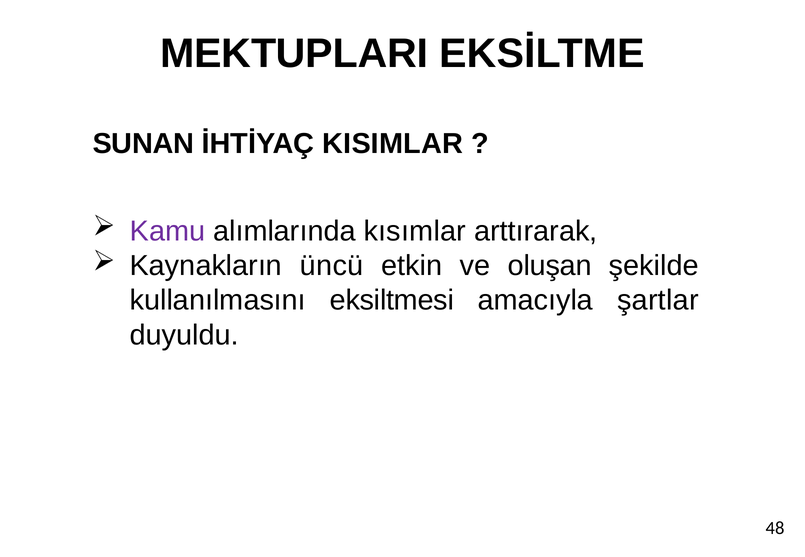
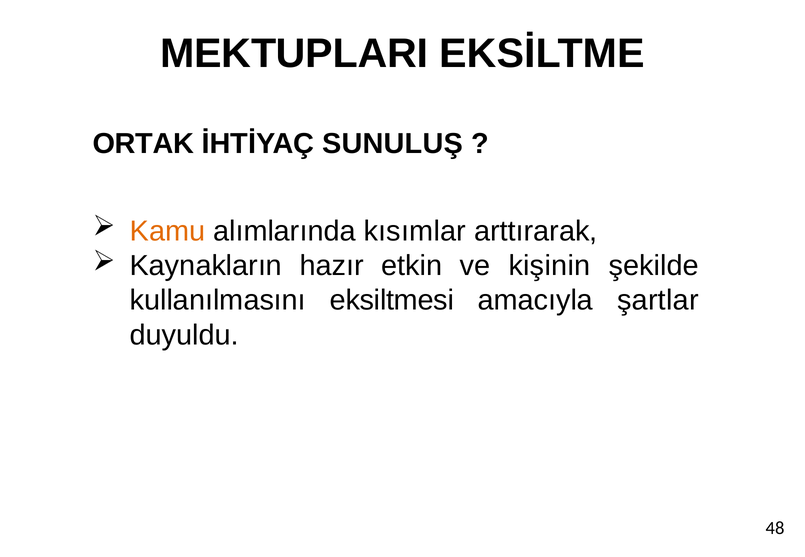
SUNAN: SUNAN -> ORTAK (143, 144)
KISIMLAR: KISIMLAR -> SUNULUŞ (393, 144)
Kamu colour: purple -> orange (168, 231)
üncü: üncü -> hazır (332, 266)
oluşan: oluşan -> kişinin (550, 266)
